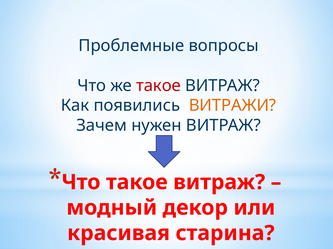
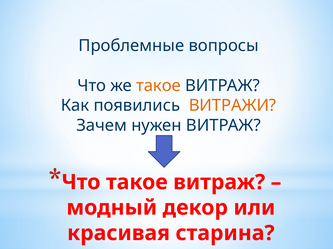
такое colour: red -> orange (158, 86)
